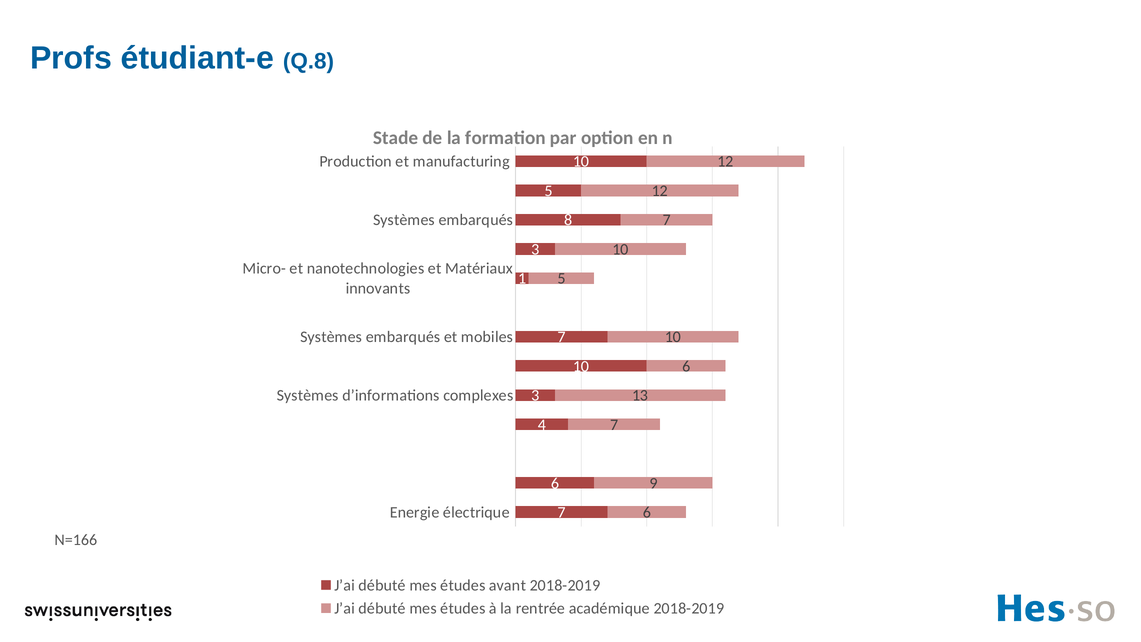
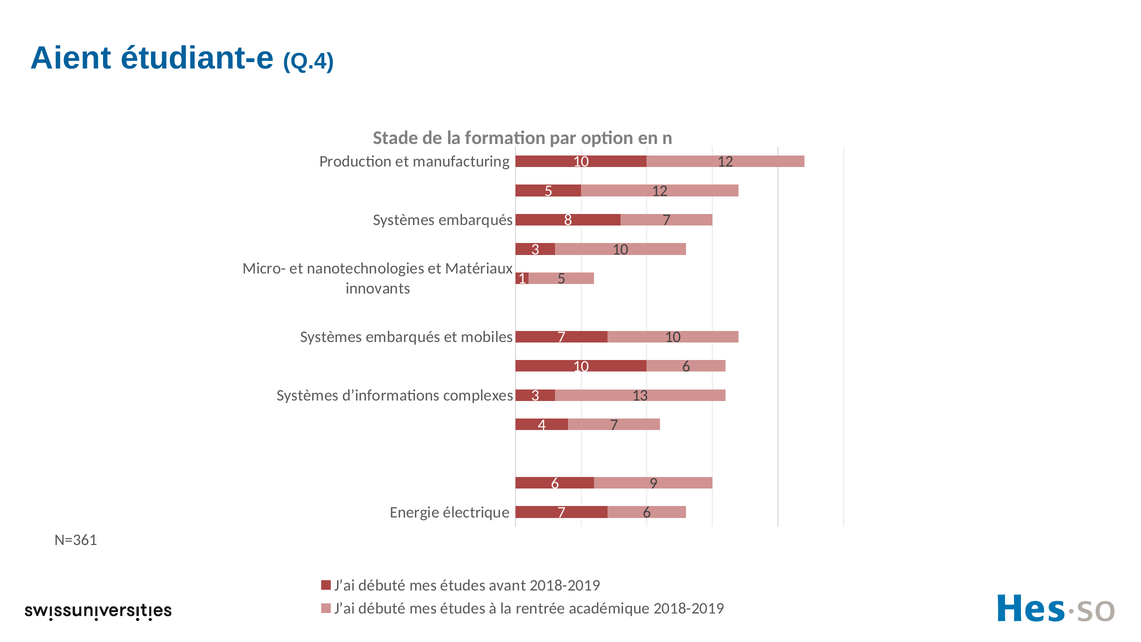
Profs: Profs -> Aient (71, 58)
Q.8: Q.8 -> Q.4 (308, 61)
N=166: N=166 -> N=361 (76, 540)
